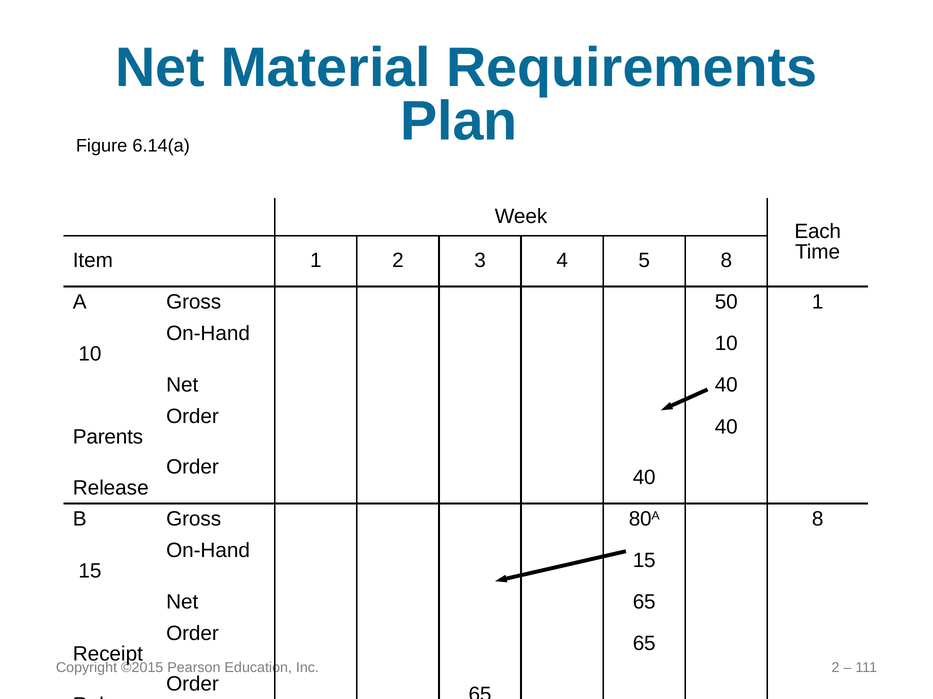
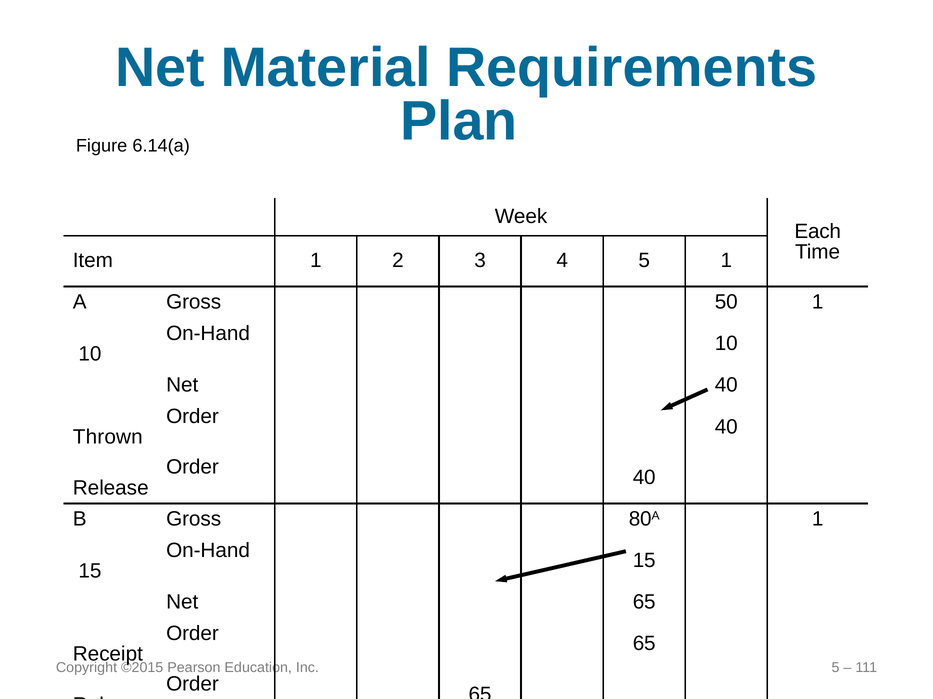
5 8: 8 -> 1 (726, 261)
Parents: Parents -> Thrown (108, 438)
80A 8: 8 -> 1 (818, 520)
Inc 2: 2 -> 5 (836, 668)
